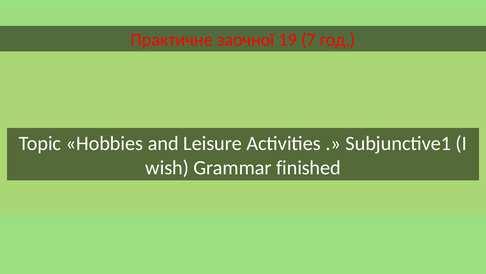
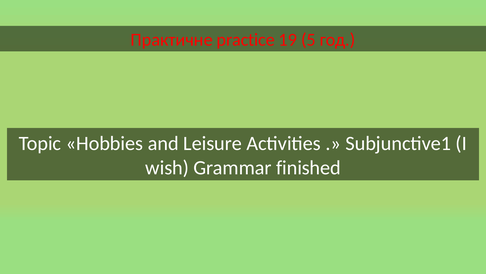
заочної: заочної -> practice (246, 40)
7: 7 -> 5 (308, 40)
